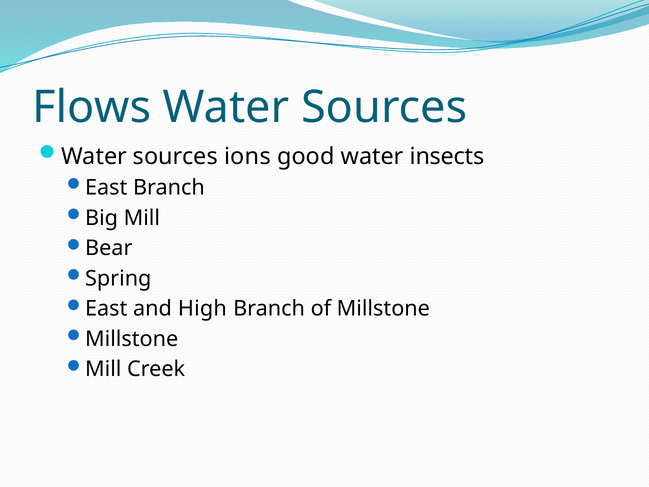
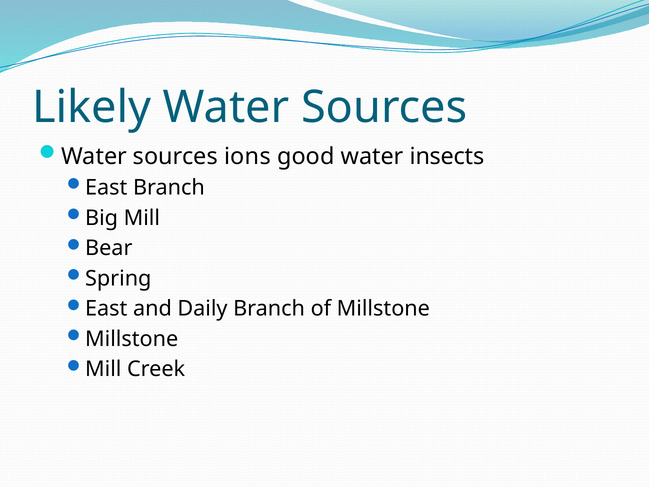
Flows: Flows -> Likely (92, 107)
High: High -> Daily (202, 309)
